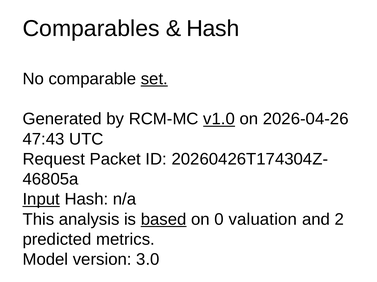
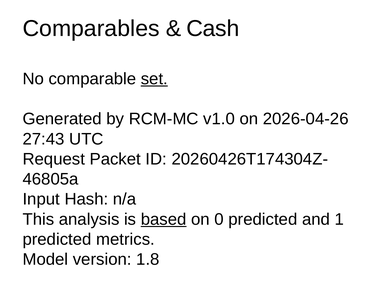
Hash: Hash -> Cash (213, 29)
v1.0 underline: present -> none (219, 119)
47:43: 47:43 -> 27:43 (44, 139)
Input underline: present -> none (41, 200)
0 valuation: valuation -> predicted (263, 220)
2: 2 -> 1 (339, 220)
3.0: 3.0 -> 1.8 (148, 260)
